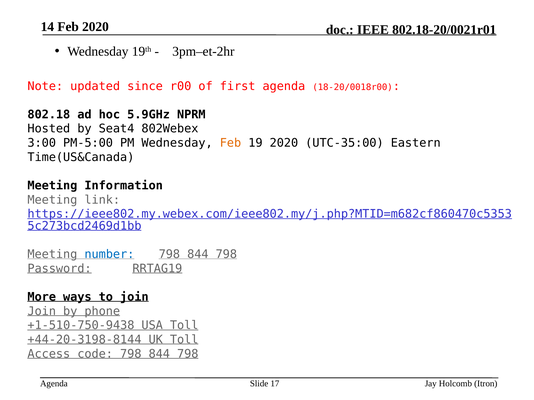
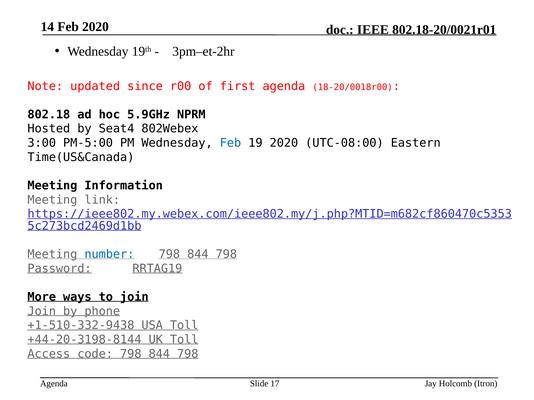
Feb colour: orange -> blue (230, 143)
UTC-35:00: UTC-35:00 -> UTC-08:00 (344, 143)
+1-510-750-9438: +1-510-750-9438 -> +1-510-332-9438 (81, 326)
